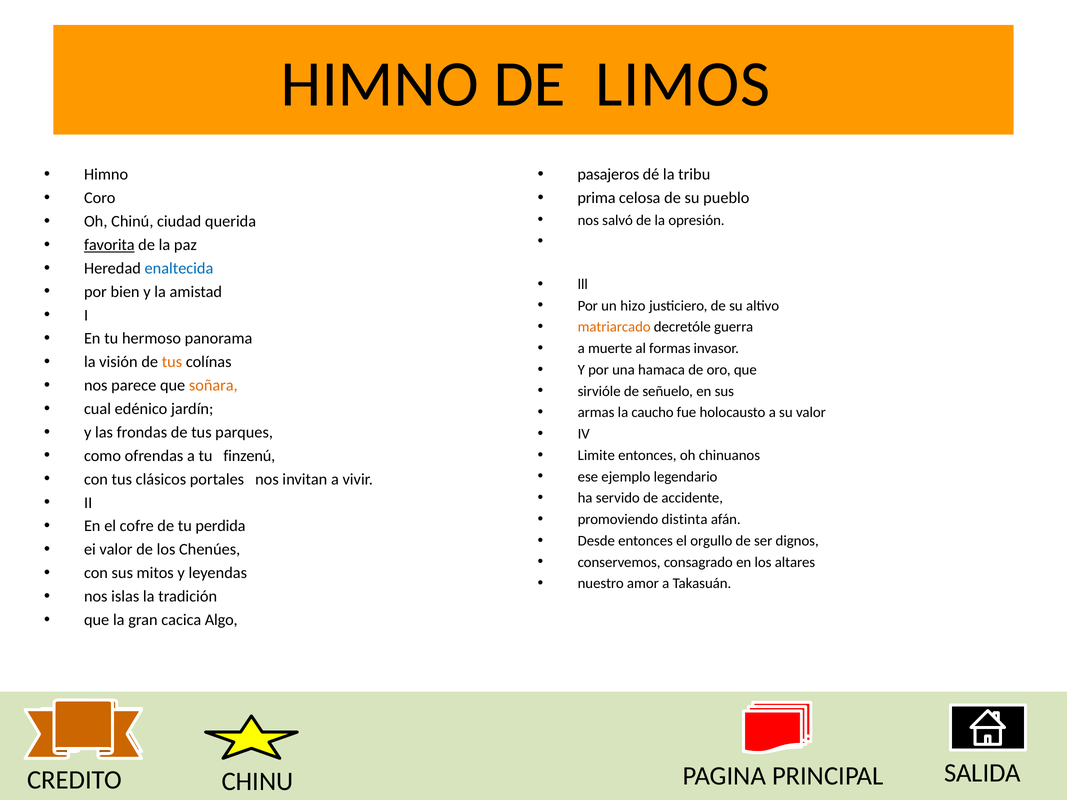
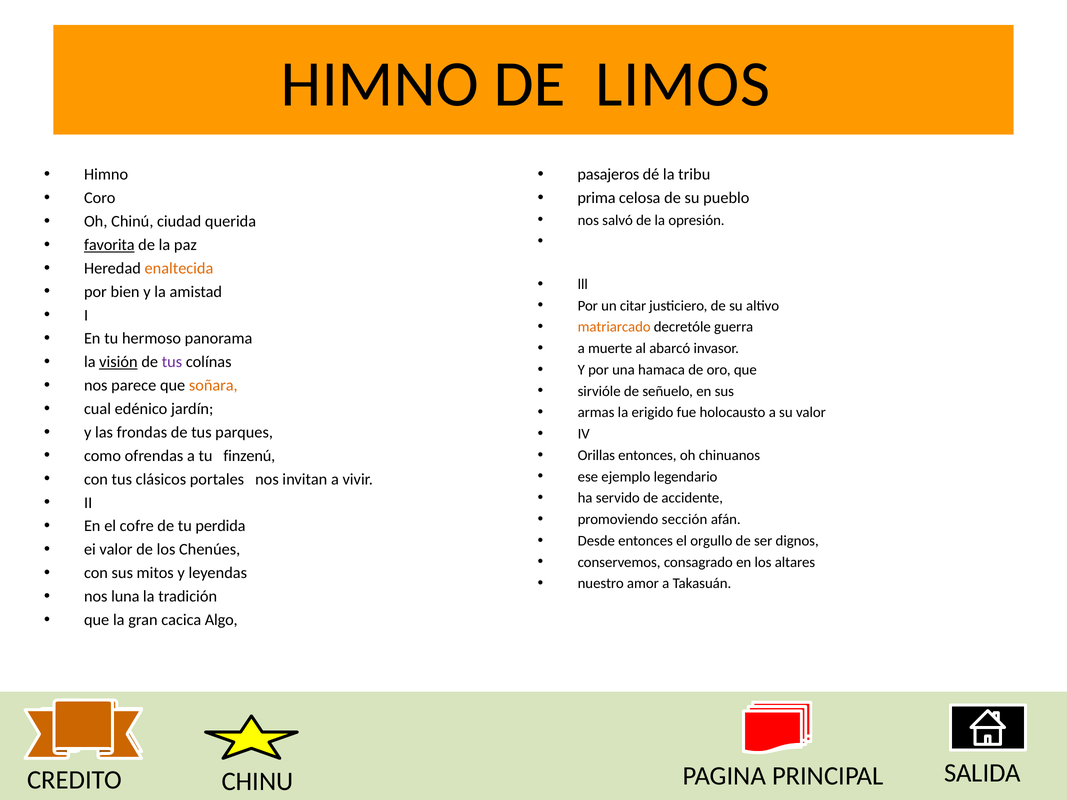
enaltecida colour: blue -> orange (179, 268)
hizo: hizo -> citar (633, 306)
formas: formas -> abarcó (670, 349)
visión underline: none -> present (118, 362)
tus colour: orange -> purple (172, 362)
caucho: caucho -> erigido (652, 413)
Limite: Limite -> Orillas (596, 455)
distinta: distinta -> sección (685, 520)
islas: islas -> luna (125, 597)
